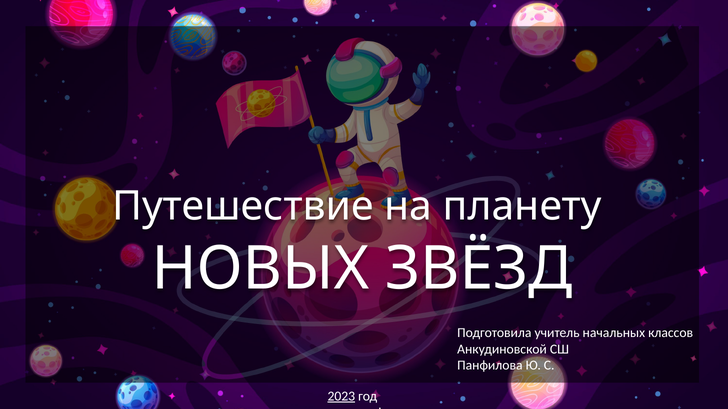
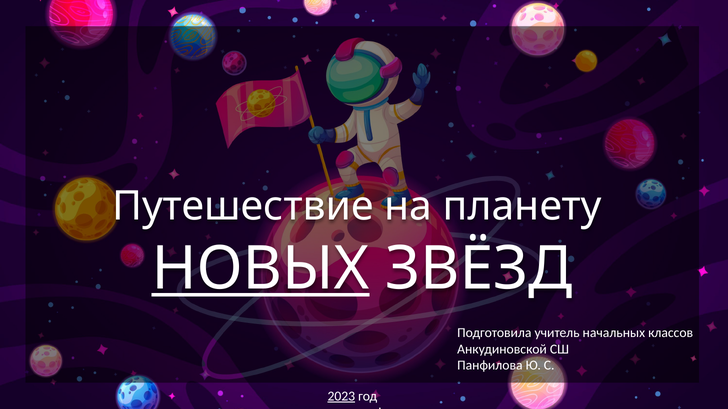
НОВЫХ underline: none -> present (261, 269)
